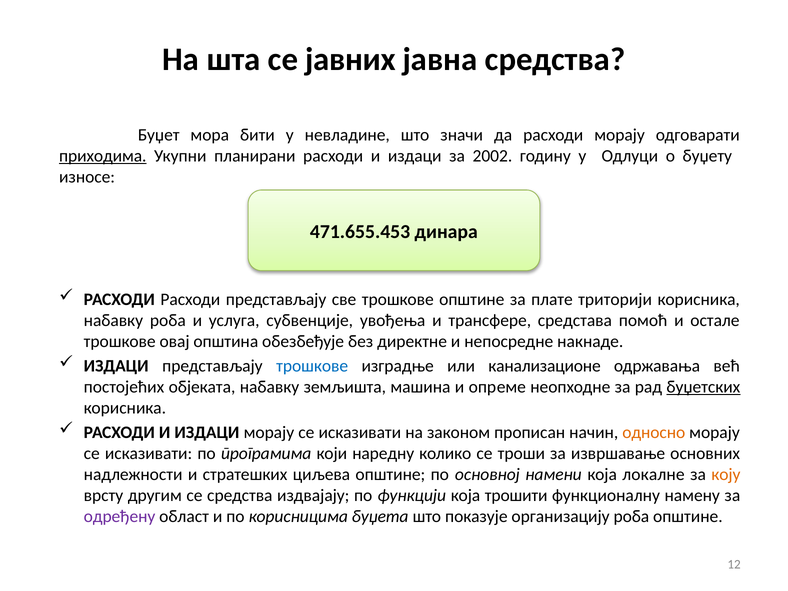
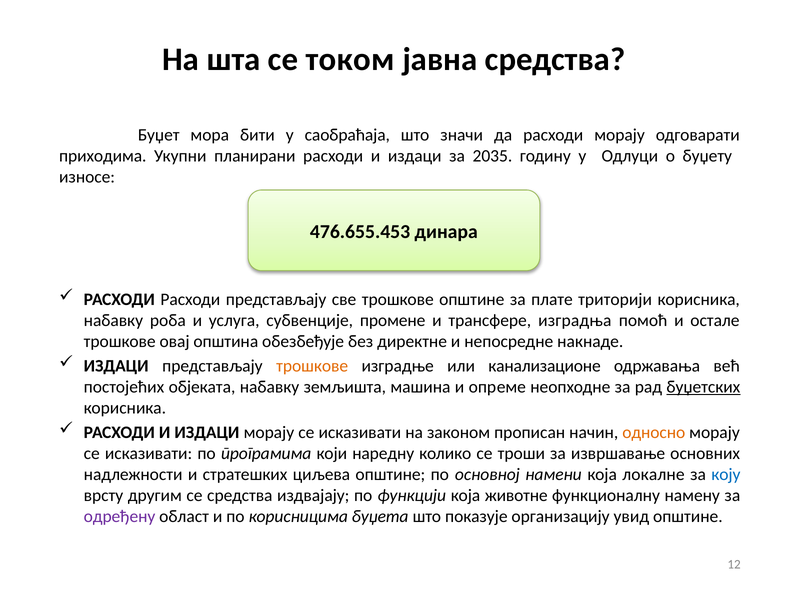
јавних: јавних -> током (350, 59)
невладине: невладине -> саобраћаја (347, 135)
приходима underline: present -> none (103, 156)
2002: 2002 -> 2035 (492, 156)
471.655.453: 471.655.453 -> 476.655.453 (360, 232)
увођења: увођења -> промене (393, 321)
средстава: средстава -> изградња (575, 321)
трошкове colour: blue -> orange (312, 366)
коју colour: orange -> blue (726, 474)
трошити: трошити -> животне (516, 495)
организацију роба: роба -> увид (631, 516)
